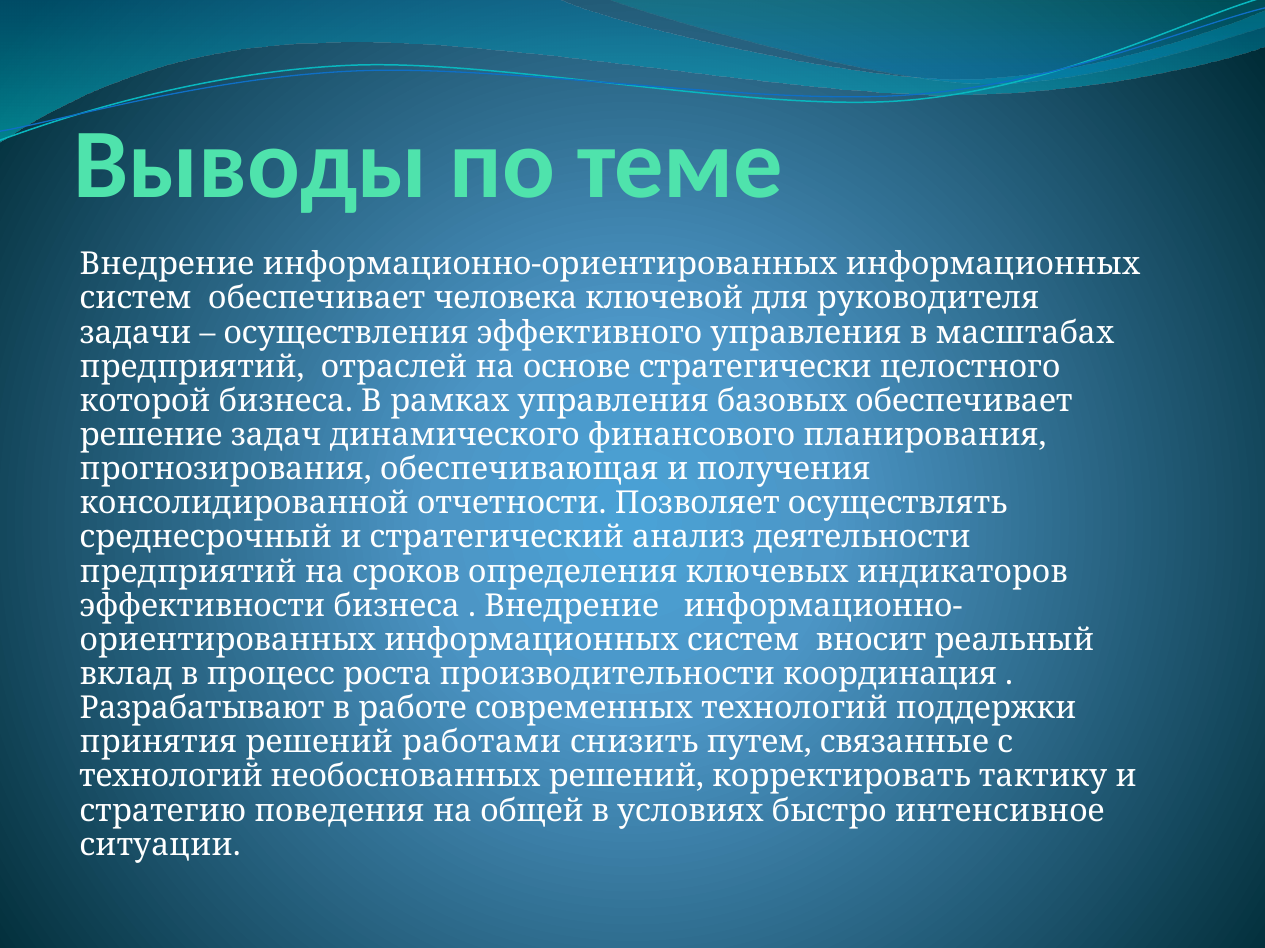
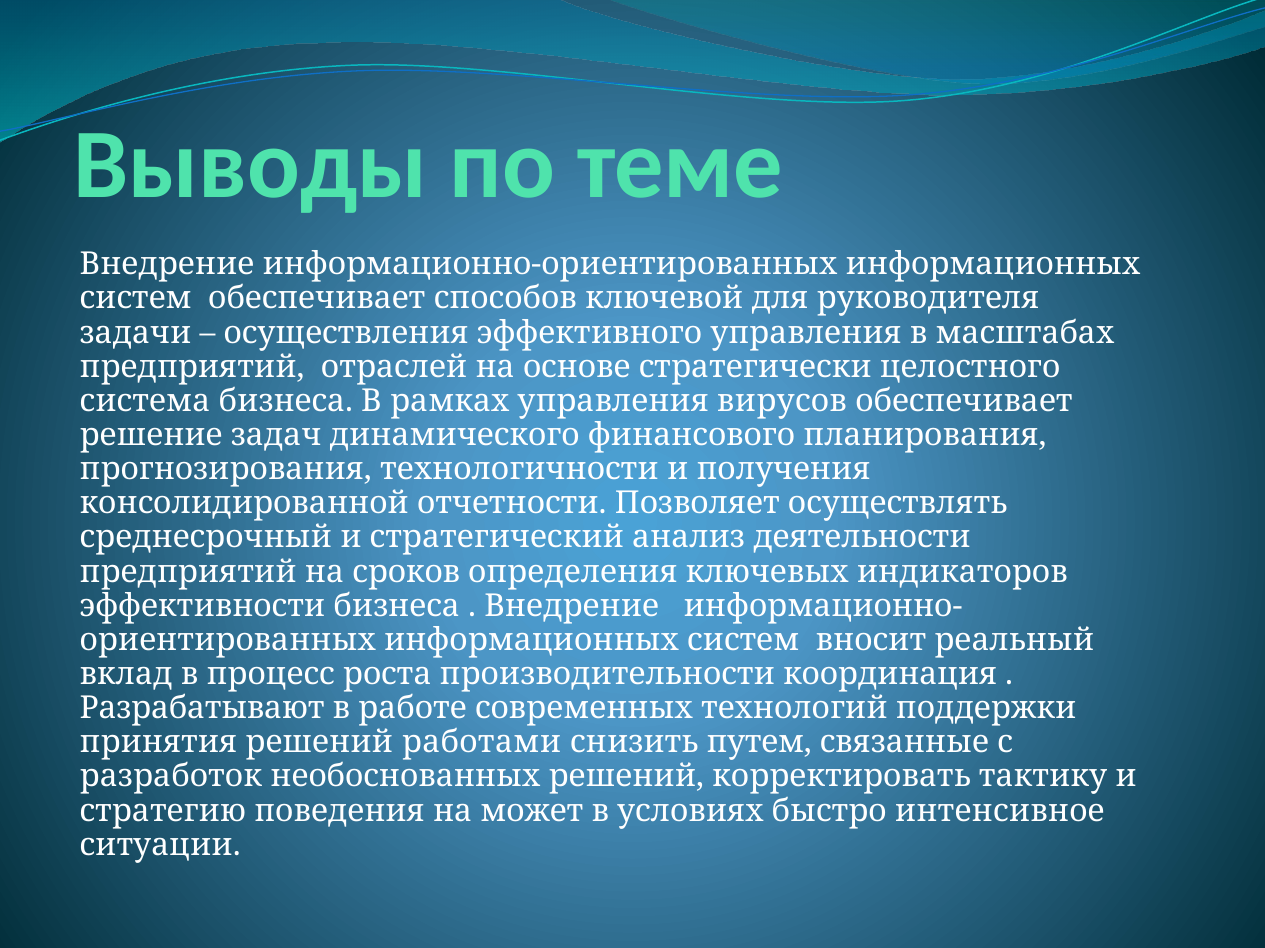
человека: человека -> способов (505, 299)
которой: которой -> система (145, 401)
базовых: базовых -> вирусов (782, 401)
обеспечивающая: обеспечивающая -> технологичности (519, 470)
технологий: технологий -> разработок (171, 777)
общей: общей -> может (532, 811)
